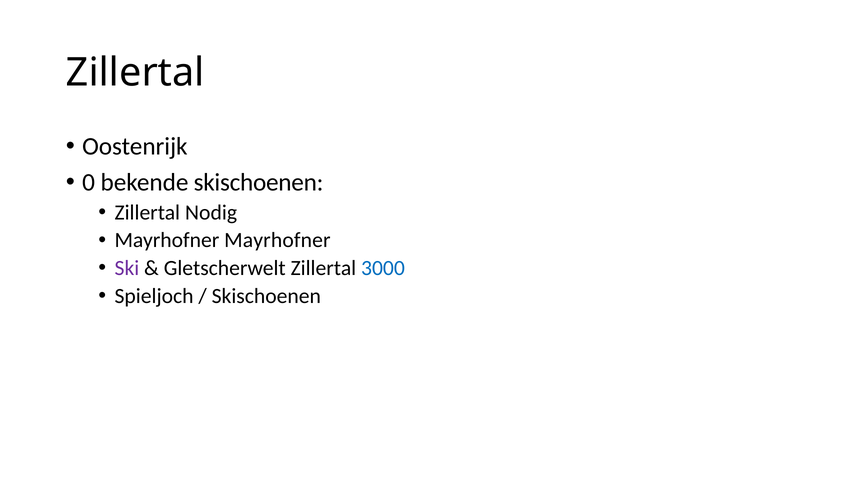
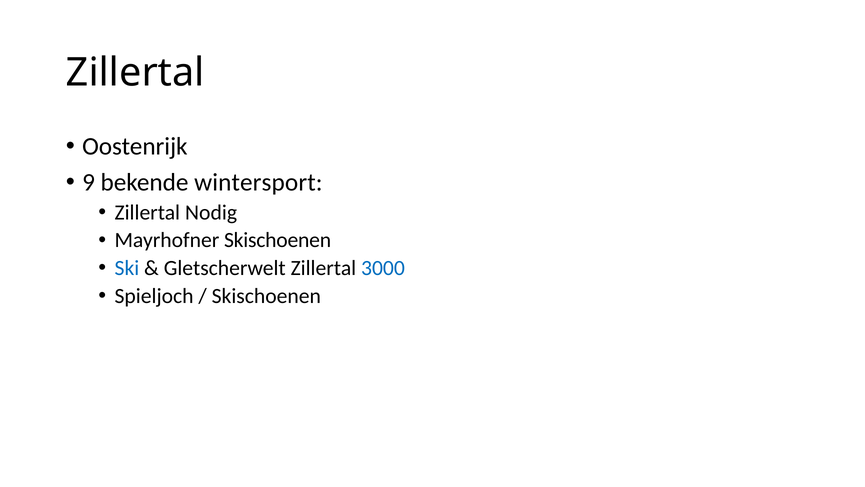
0: 0 -> 9 (89, 182)
bekende skischoenen: skischoenen -> wintersport (258, 182)
Mayrhofner Mayrhofner: Mayrhofner -> Skischoenen (278, 240)
Ski colour: purple -> blue (127, 268)
